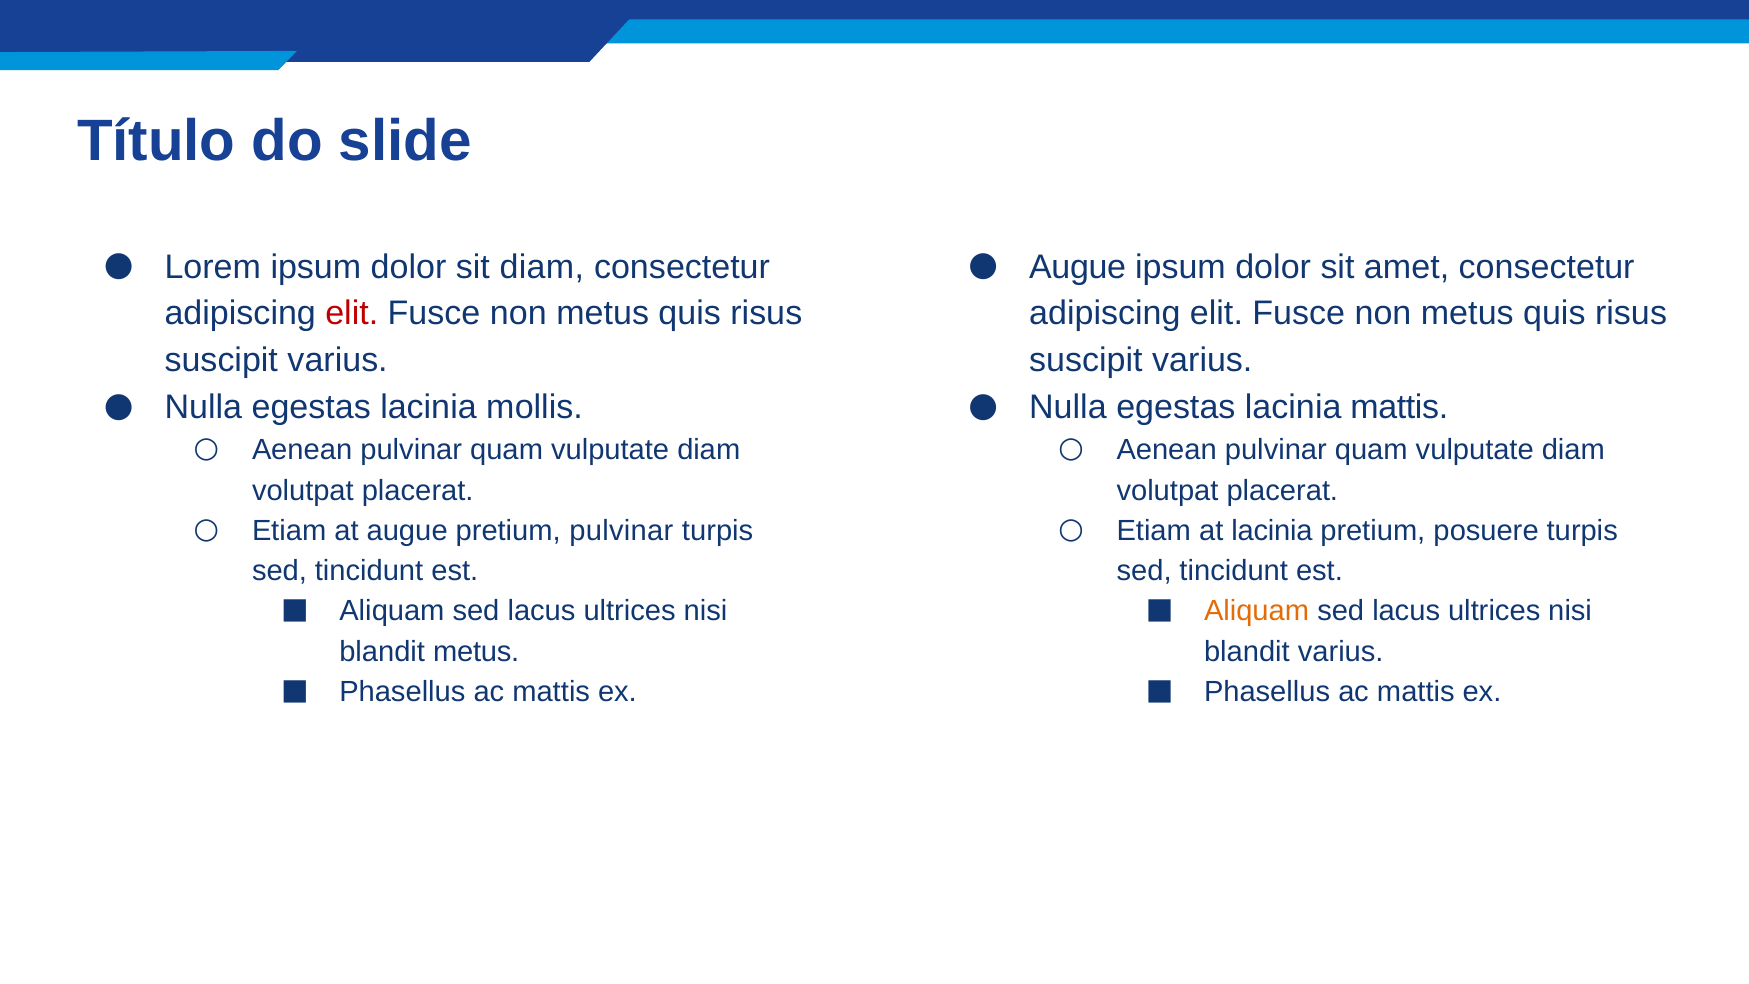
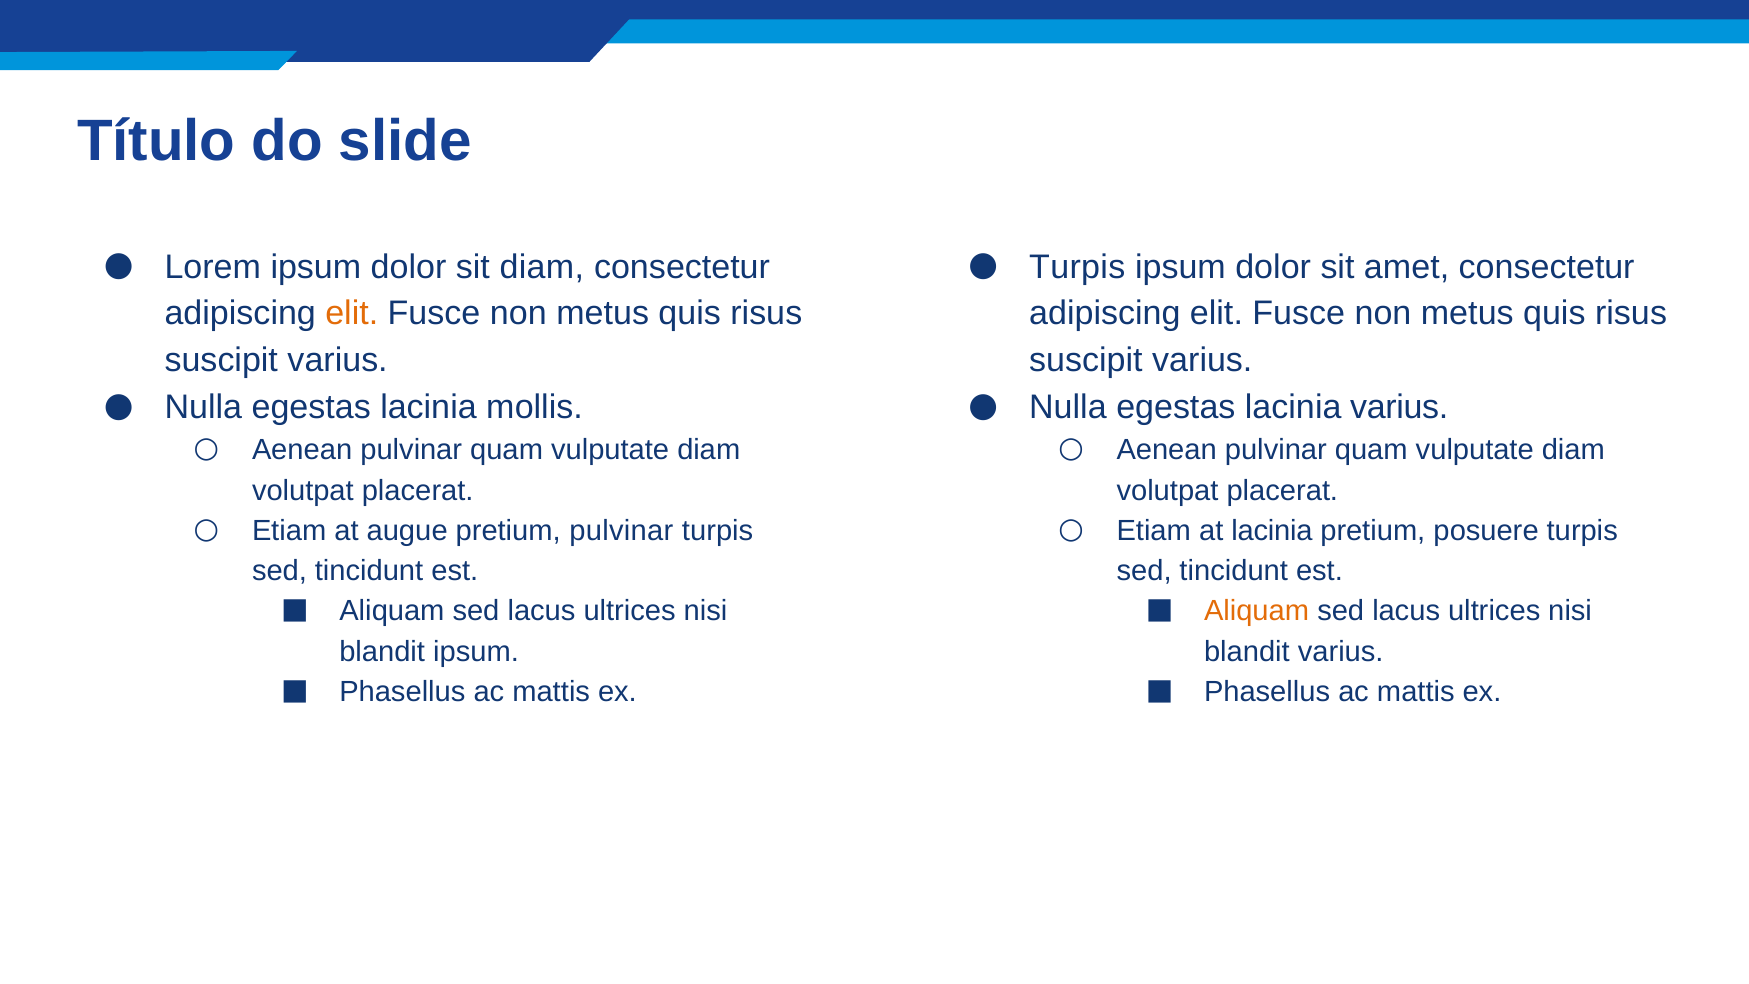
Augue: Augue -> Turpis (1077, 267)
elit colour: red -> orange (352, 314)
lacinia mattis: mattis -> varius (1399, 407)
blandit metus: metus -> ipsum (476, 651)
